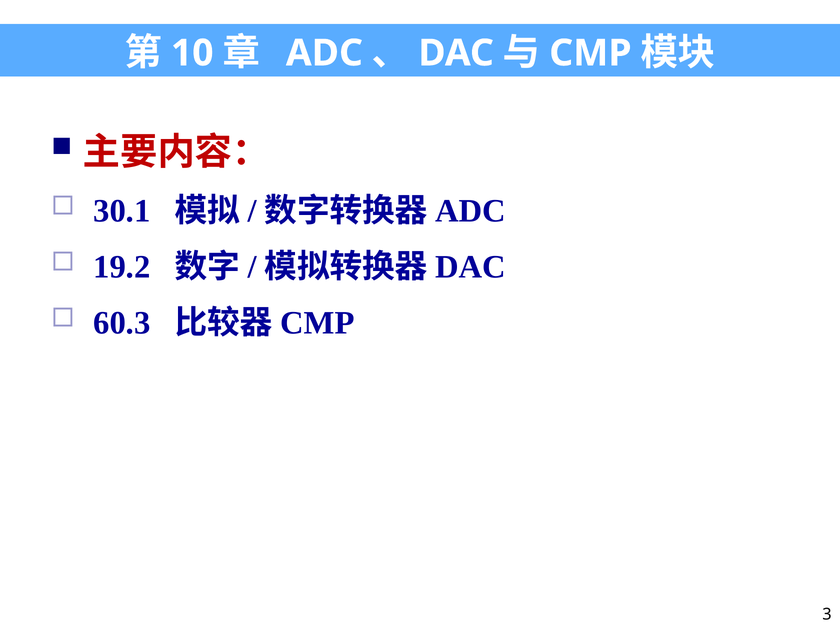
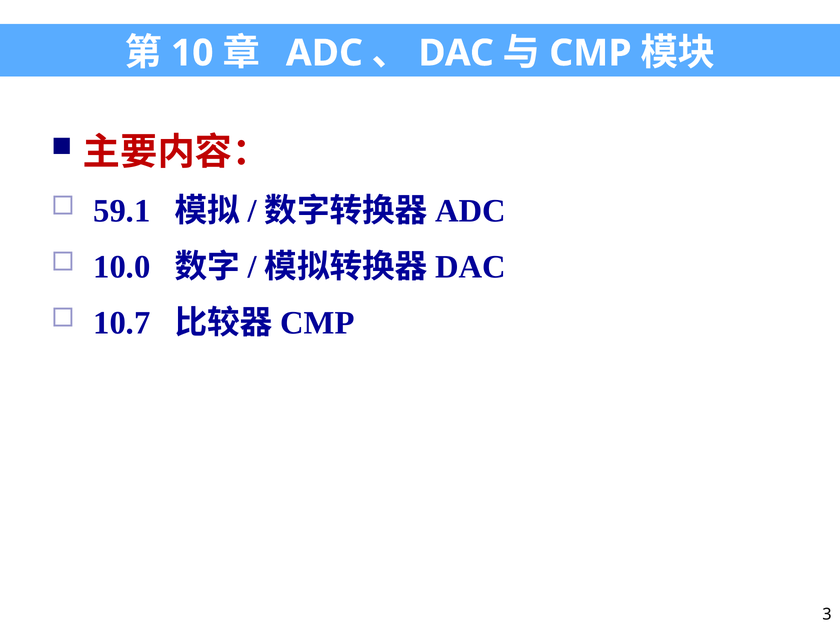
30.1: 30.1 -> 59.1 (122, 211)
19.2: 19.2 -> 10.0 (122, 267)
60.3: 60.3 -> 10.7 (122, 323)
